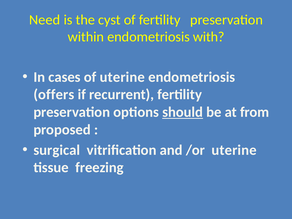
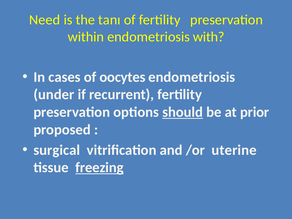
cyst: cyst -> tanı (109, 20)
of uterine: uterine -> oocytes (122, 77)
offers: offers -> under (54, 95)
from: from -> prior (255, 112)
freezing underline: none -> present (99, 168)
